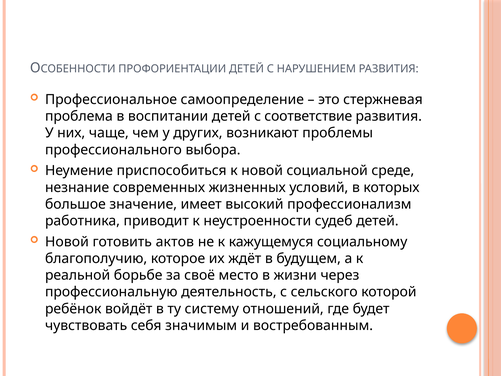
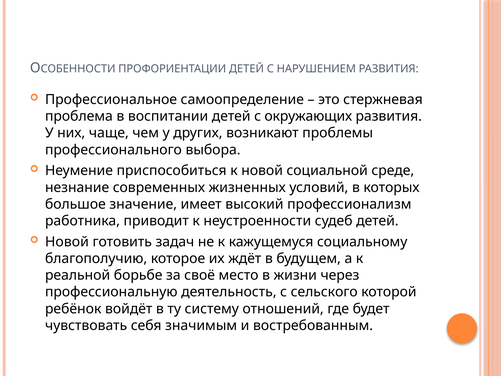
соответствие: соответствие -> окружающих (308, 116)
актов: актов -> задач (175, 242)
